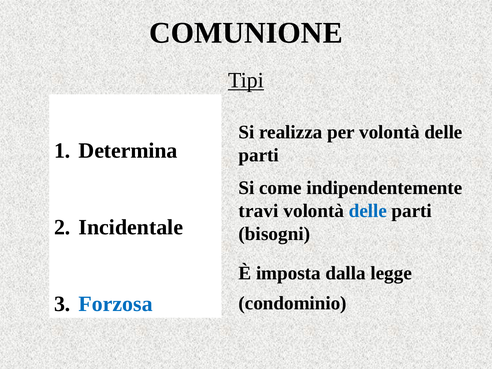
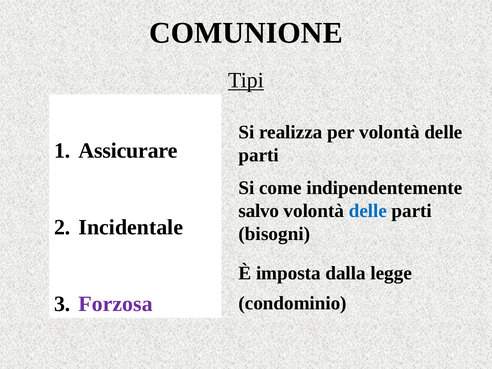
Determina: Determina -> Assicurare (128, 151)
travi: travi -> salvo (259, 211)
Forzosa colour: blue -> purple (116, 304)
